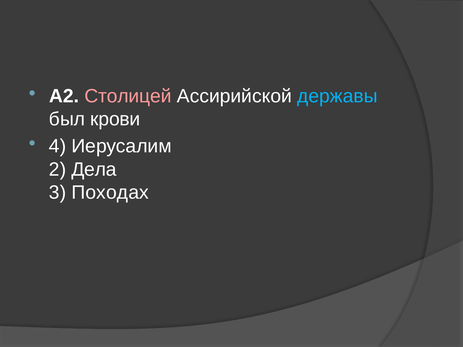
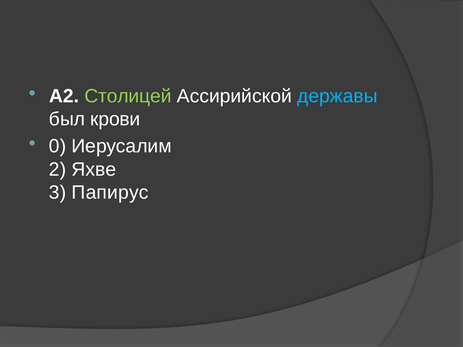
Столицей colour: pink -> light green (128, 96)
4: 4 -> 0 (58, 146)
Дела: Дела -> Яхве (94, 170)
Походах: Походах -> Папирус (110, 193)
